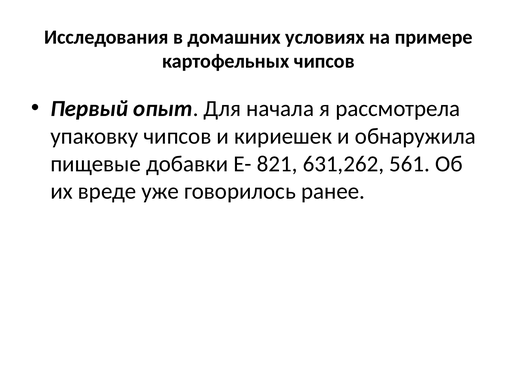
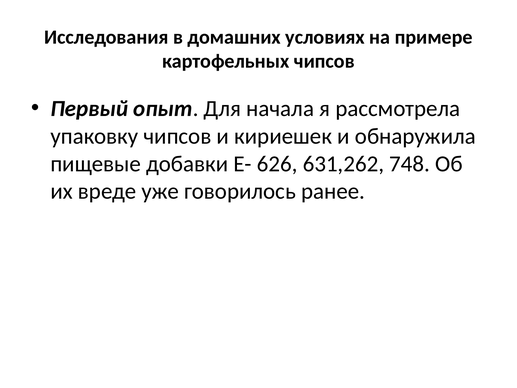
821: 821 -> 626 (277, 164)
561: 561 -> 748 (410, 164)
